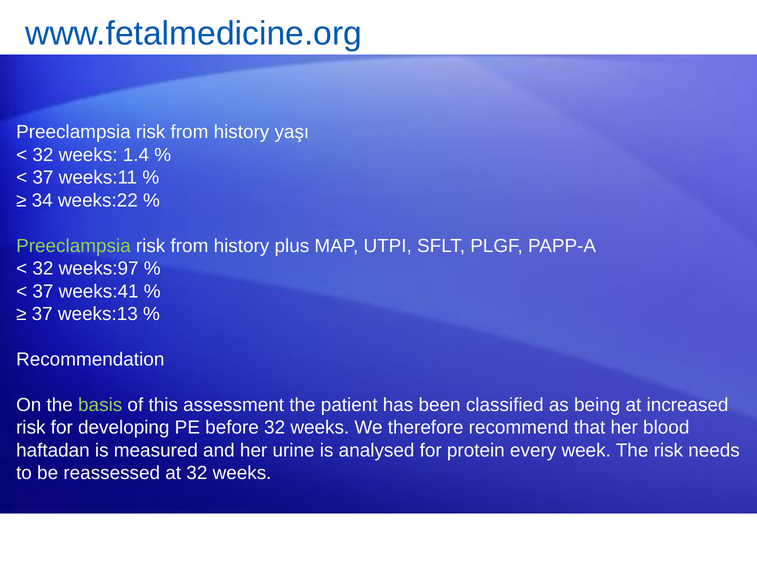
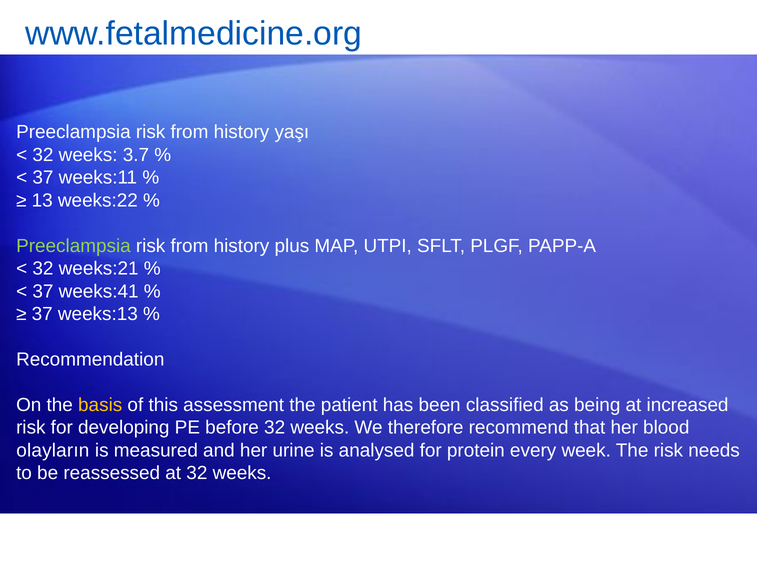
1.4: 1.4 -> 3.7 (136, 155)
34: 34 -> 13 (42, 200)
weeks:97: weeks:97 -> weeks:21 (99, 268)
basis colour: light green -> yellow (100, 405)
haftadan: haftadan -> olayların (53, 450)
